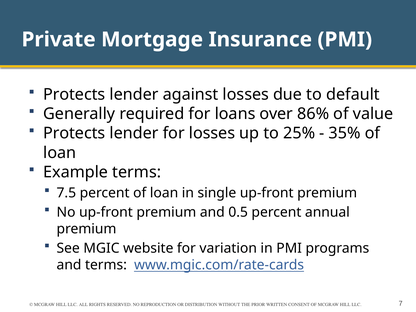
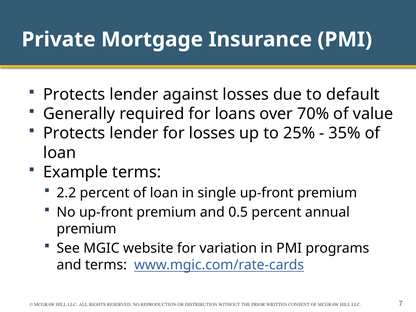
86%: 86% -> 70% (313, 114)
7.5: 7.5 -> 2.2 (66, 193)
